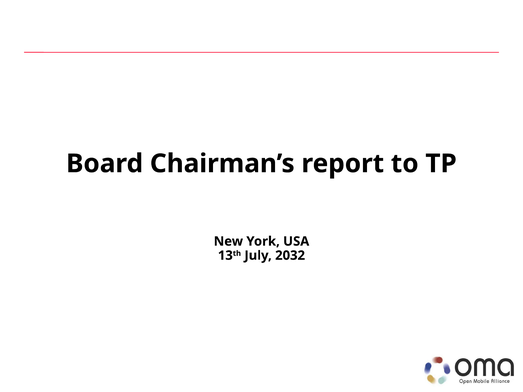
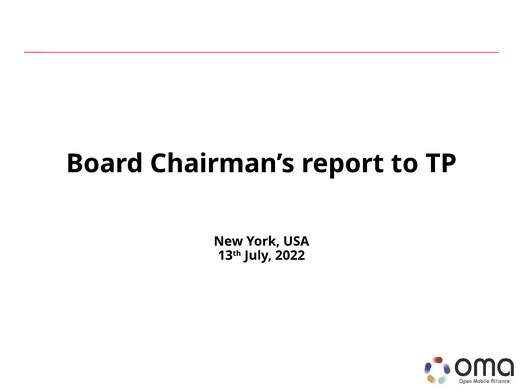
2032: 2032 -> 2022 (290, 256)
